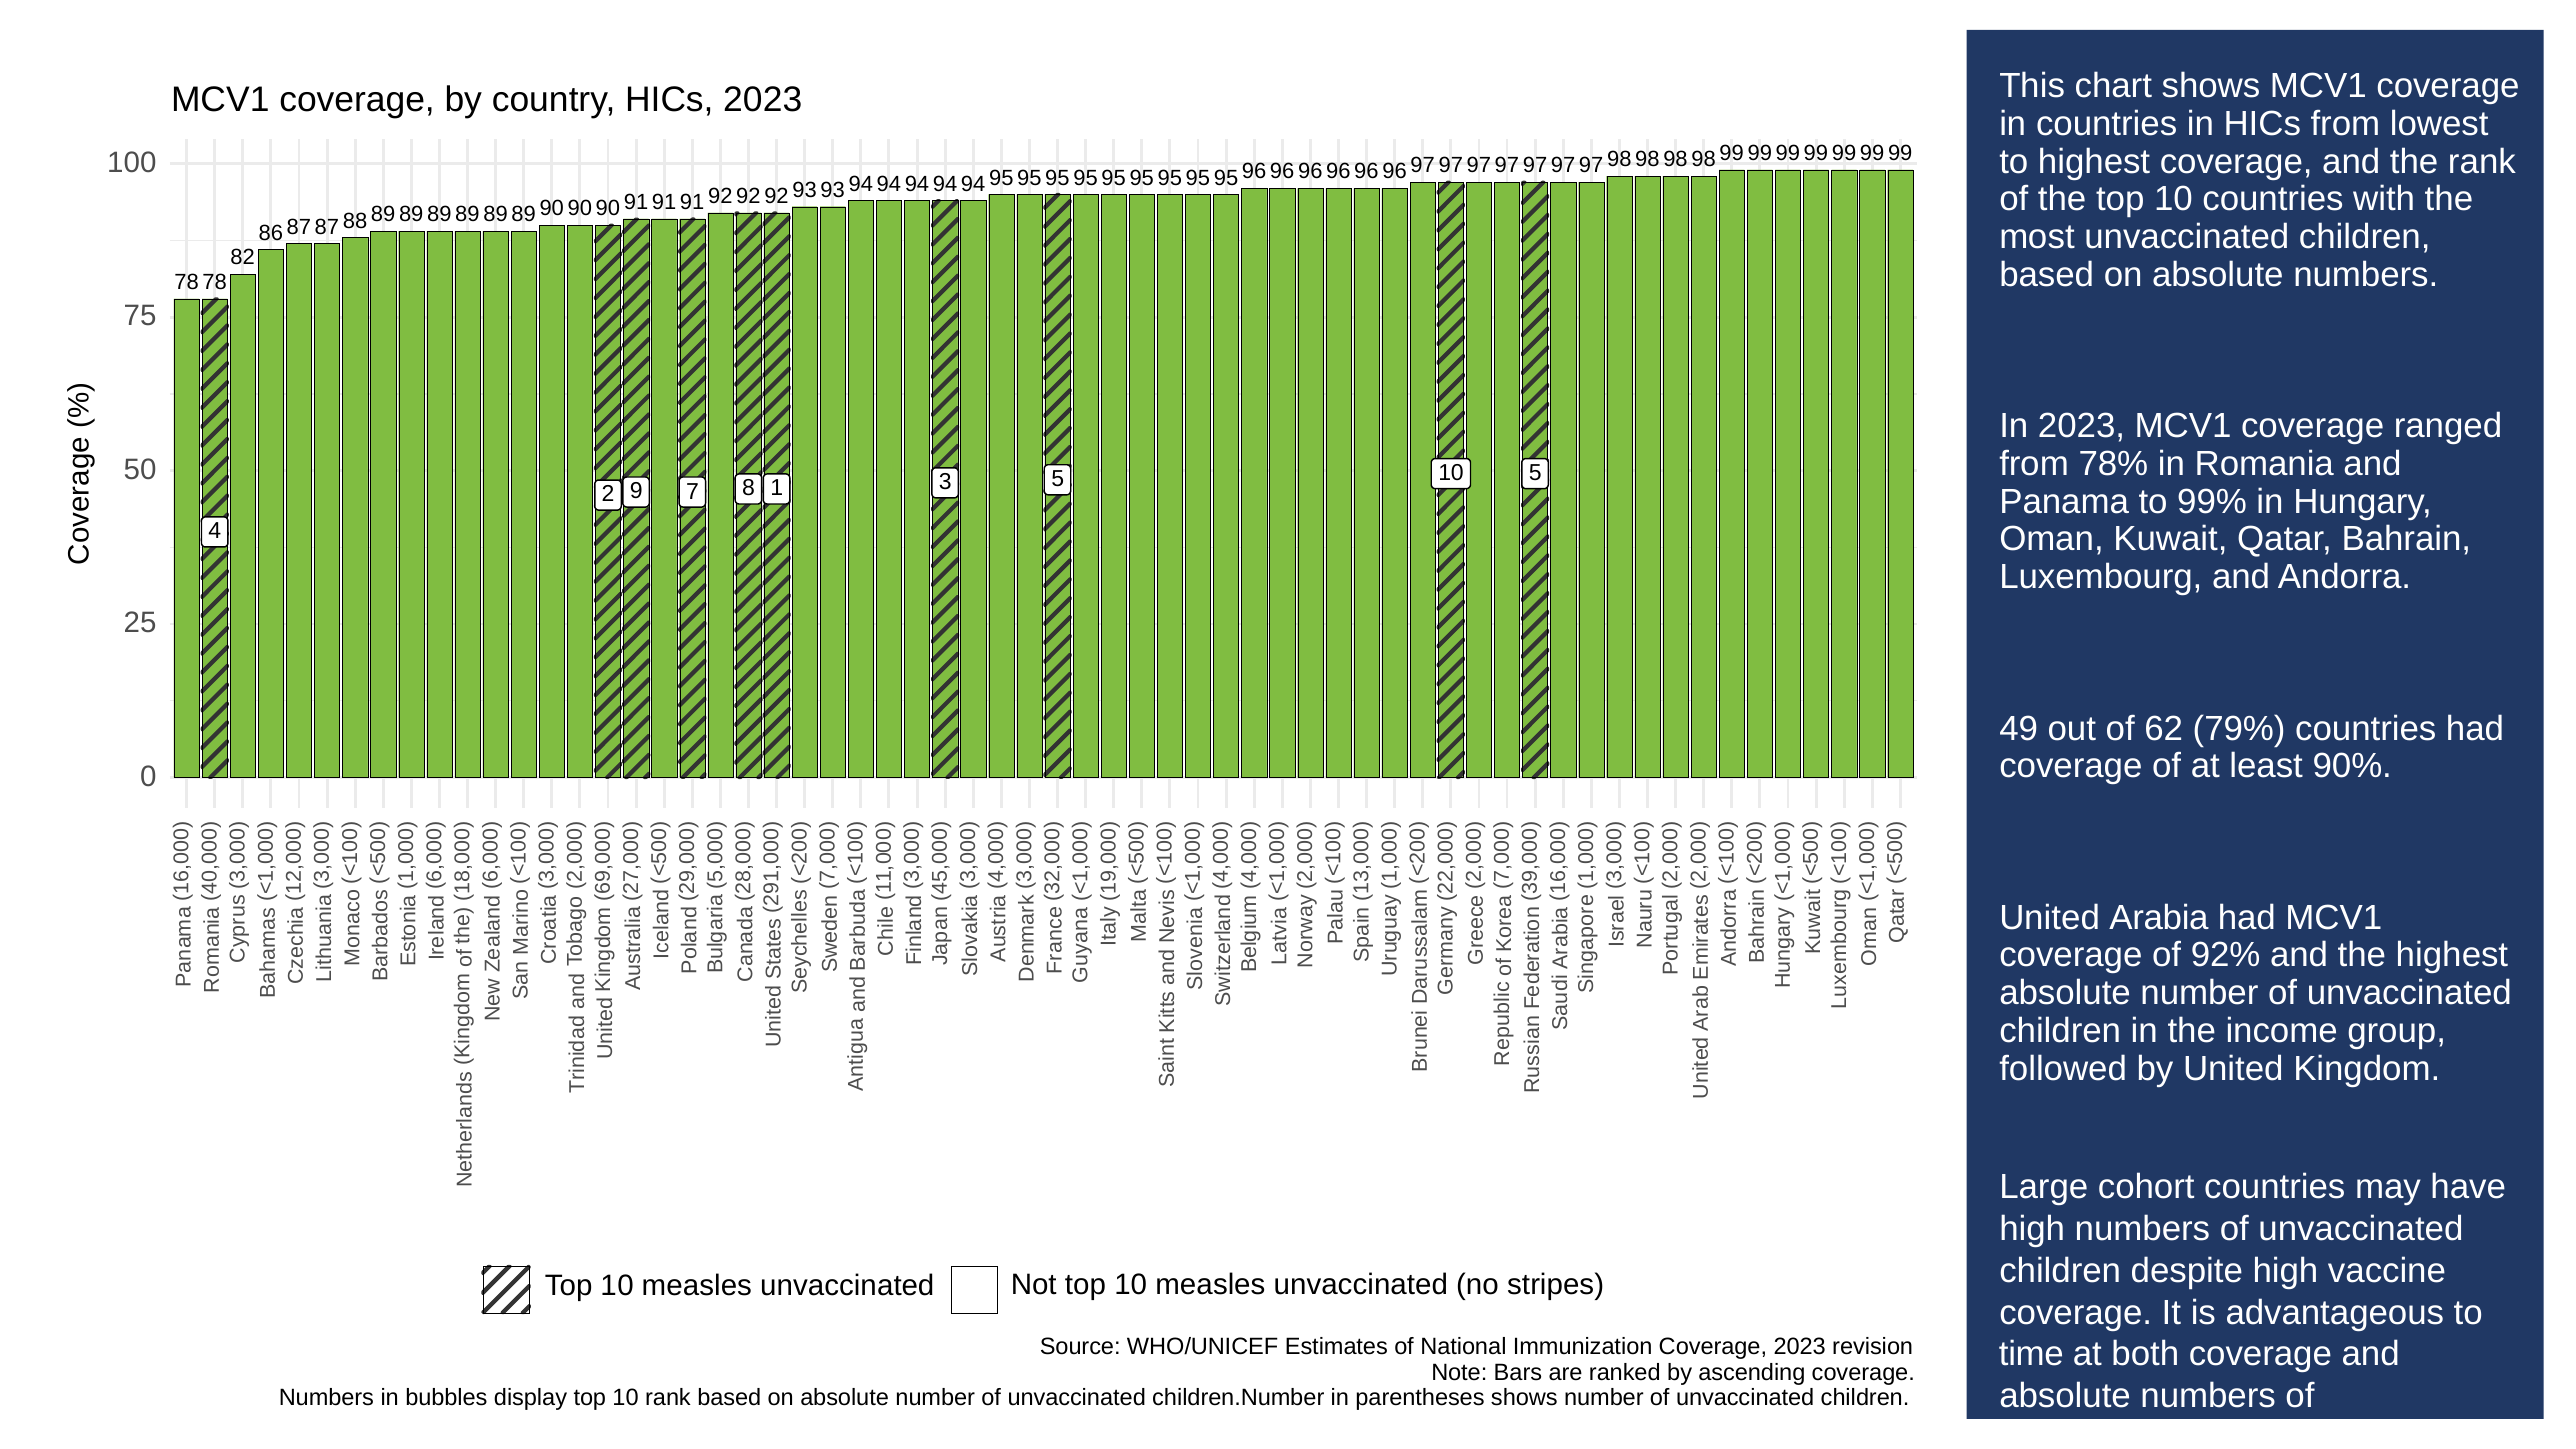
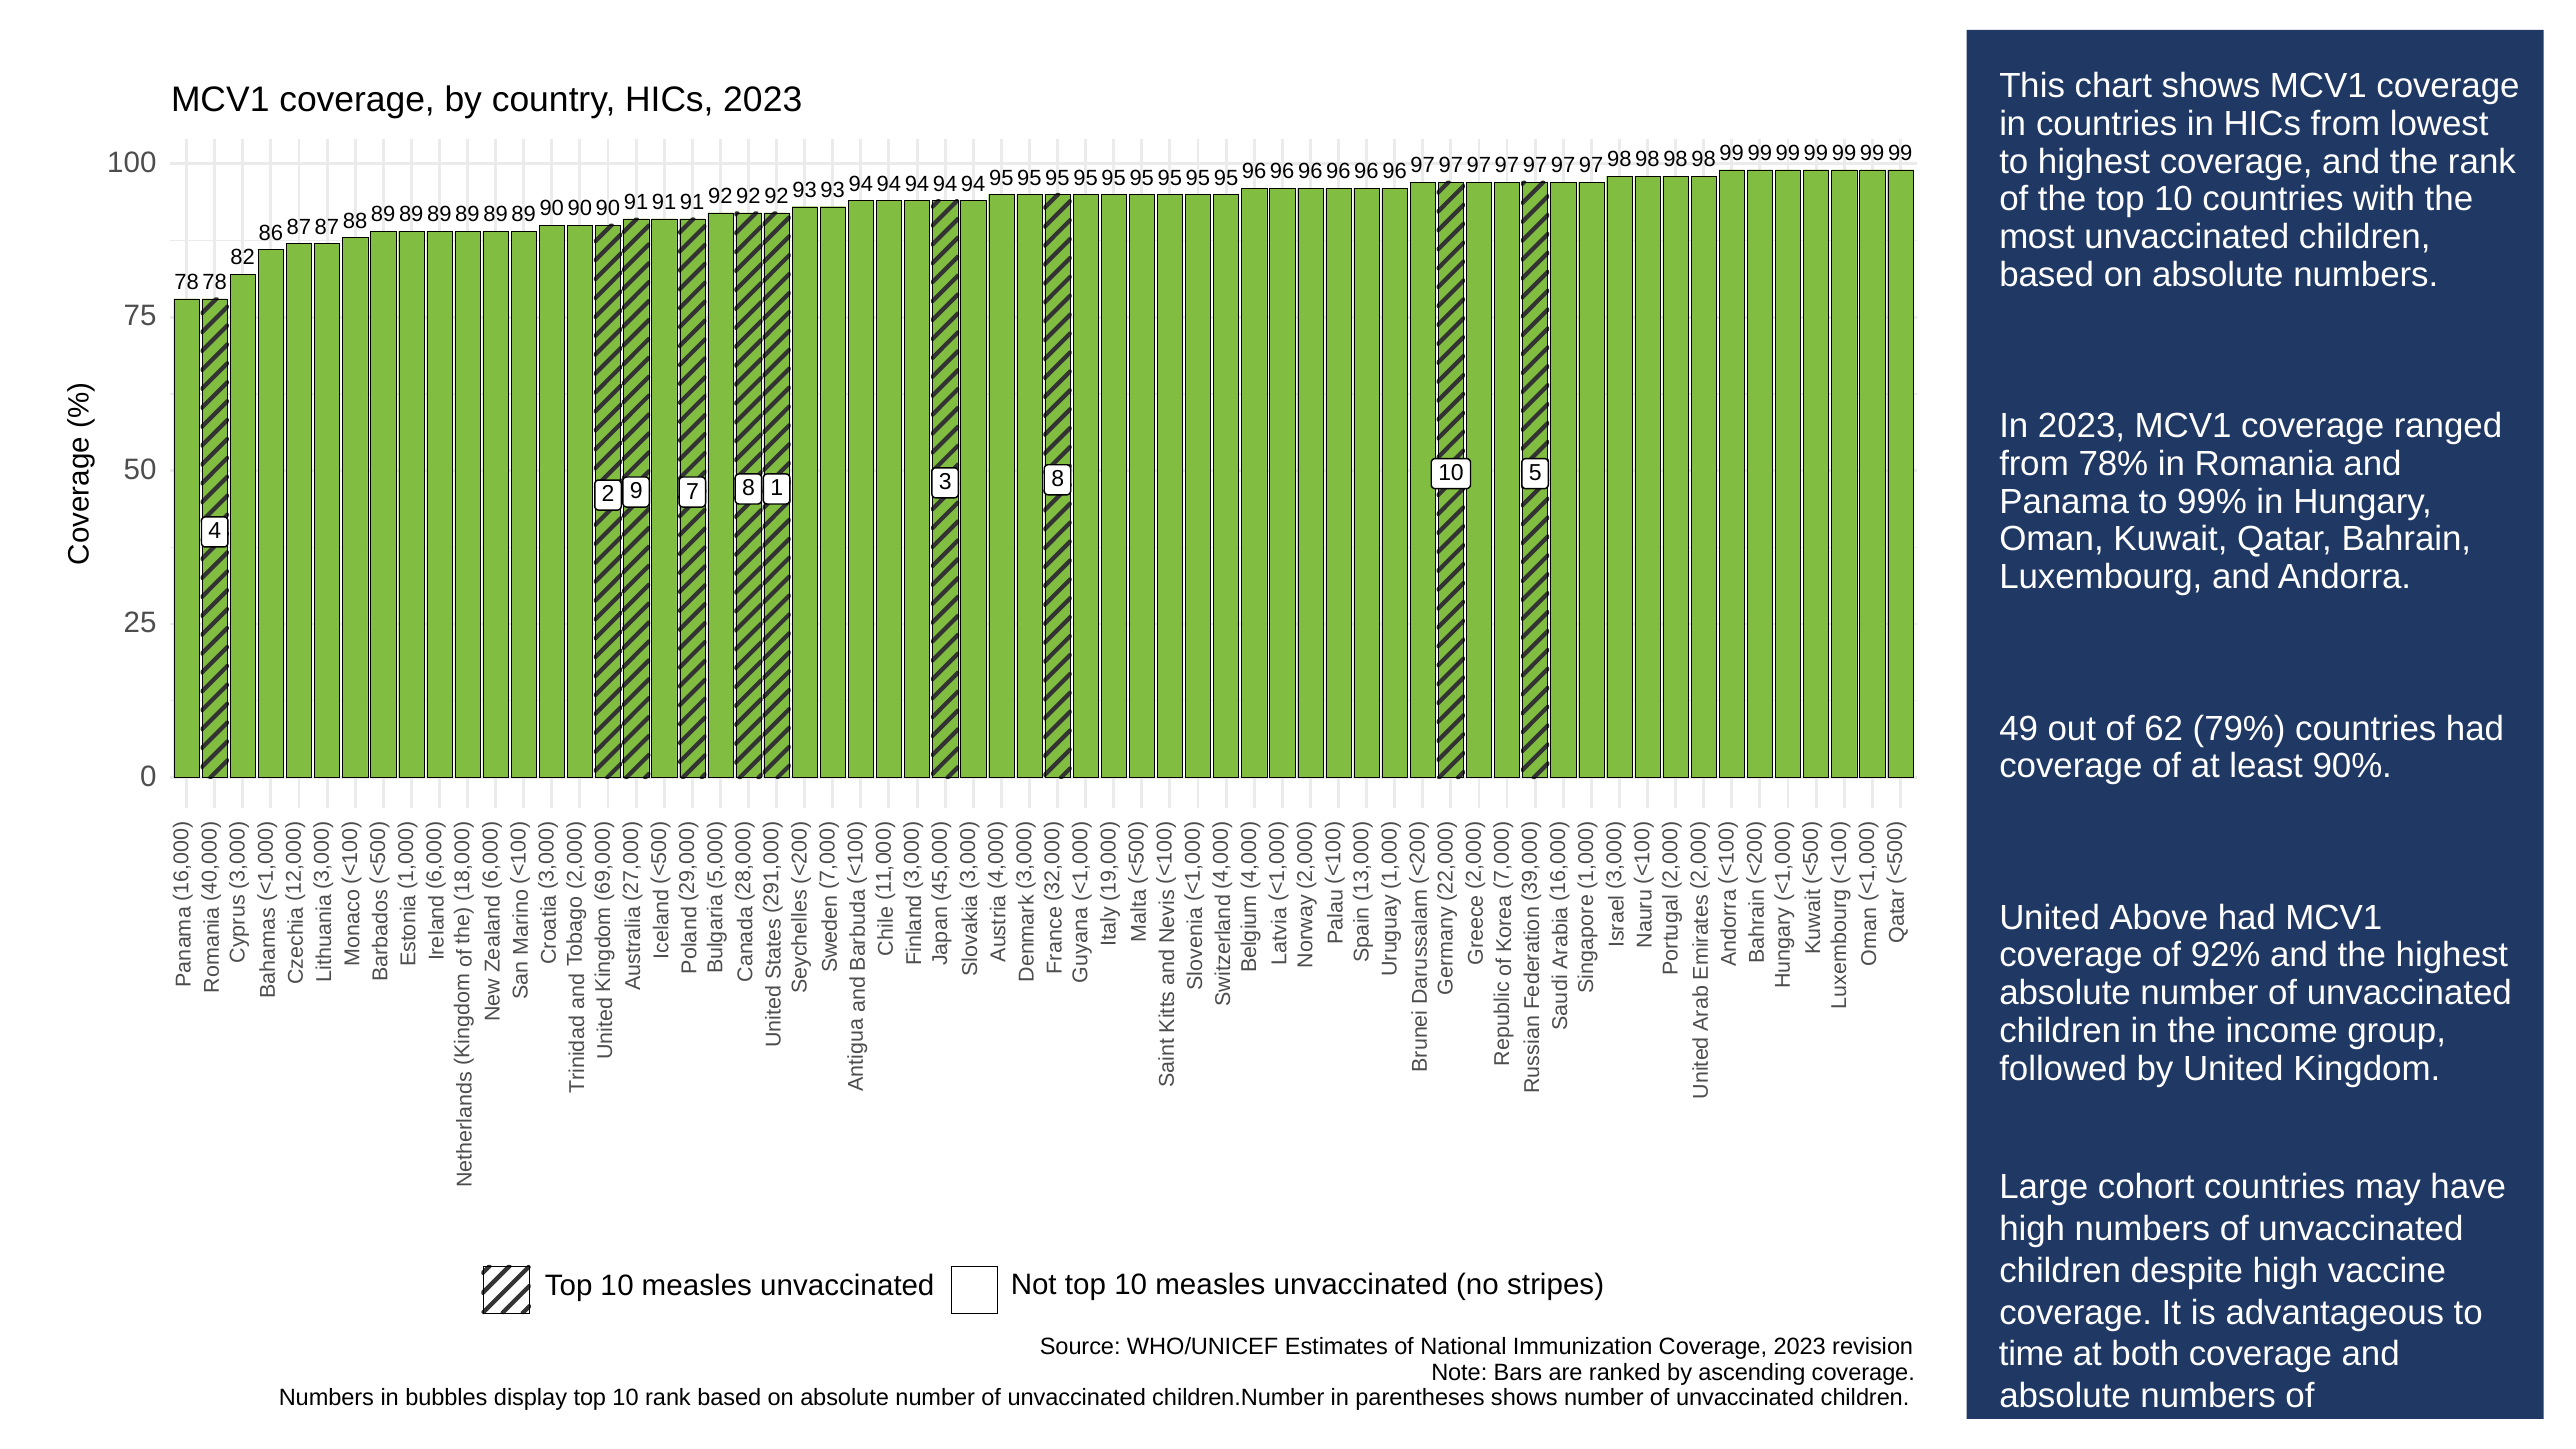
3 5: 5 -> 8 (1058, 479)
Arabia: Arabia -> Above (2159, 918)
